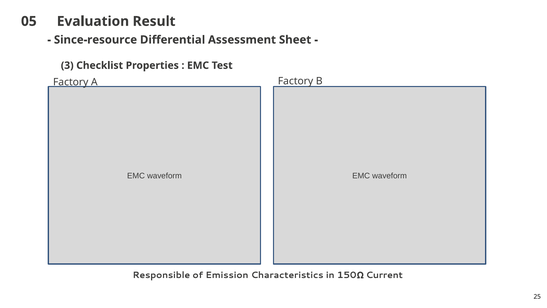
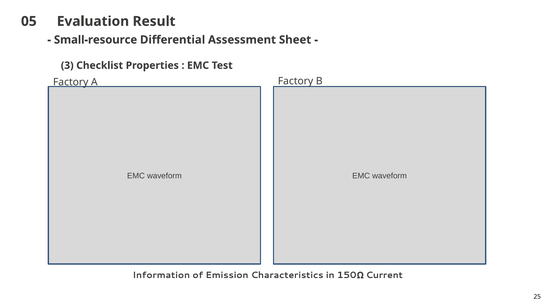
Since-resource: Since-resource -> Small-resource (96, 40)
Responsible: Responsible -> Information (161, 275)
